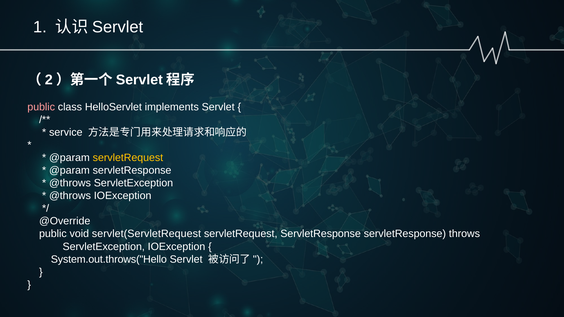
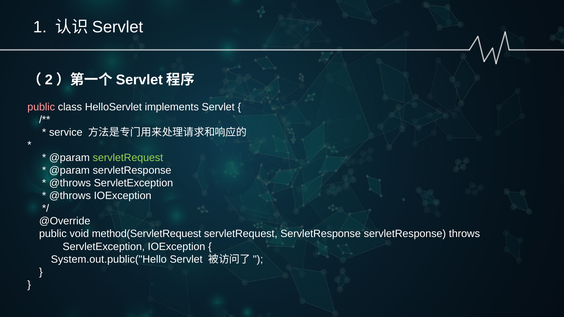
servletRequest colour: yellow -> light green (128, 158)
servlet(ServletRequest: servlet(ServletRequest -> method(ServletRequest (147, 234)
System.out.throws("Hello: System.out.throws("Hello -> System.out.public("Hello (109, 259)
